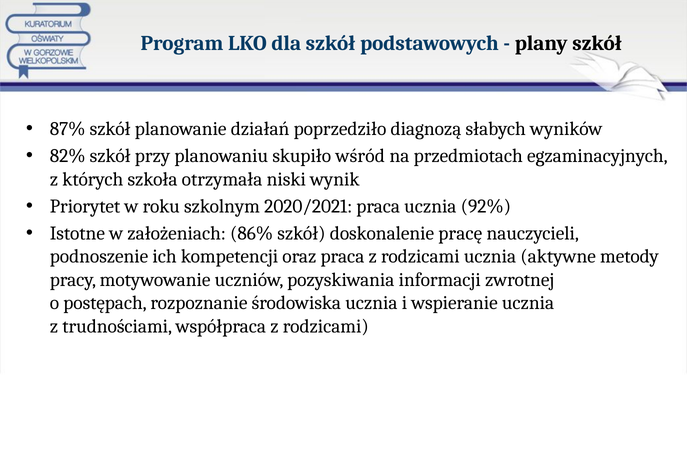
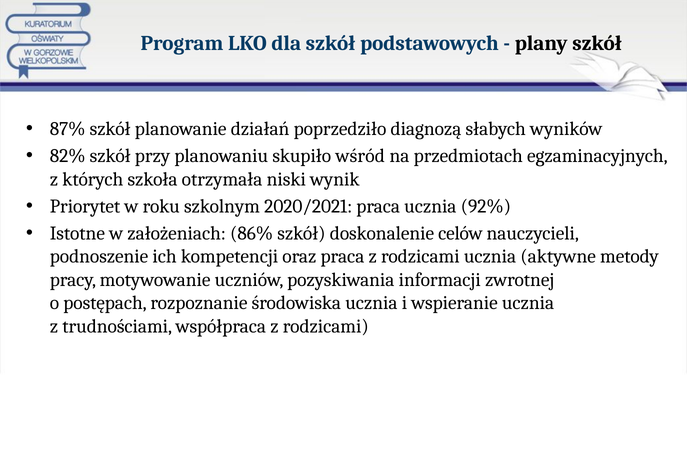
pracę: pracę -> celów (460, 234)
